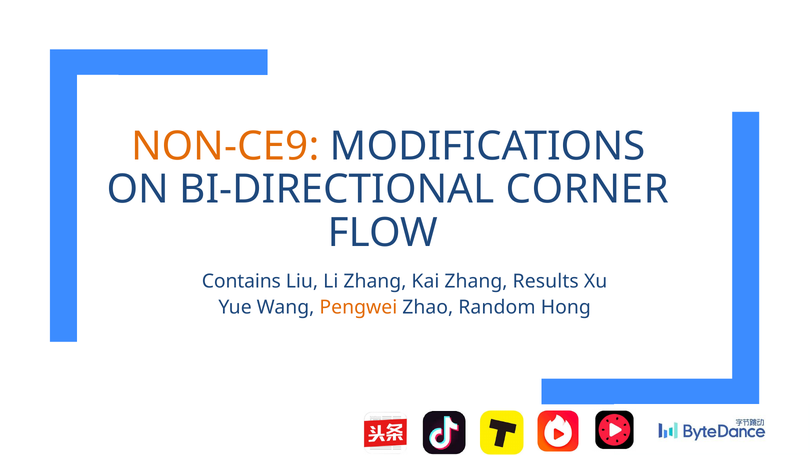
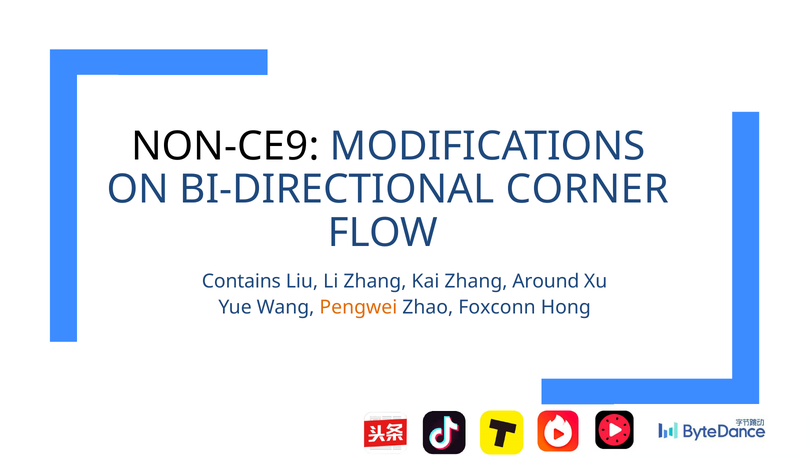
NON-CE9 colour: orange -> black (225, 147)
Results: Results -> Around (546, 282)
Random: Random -> Foxconn (497, 308)
